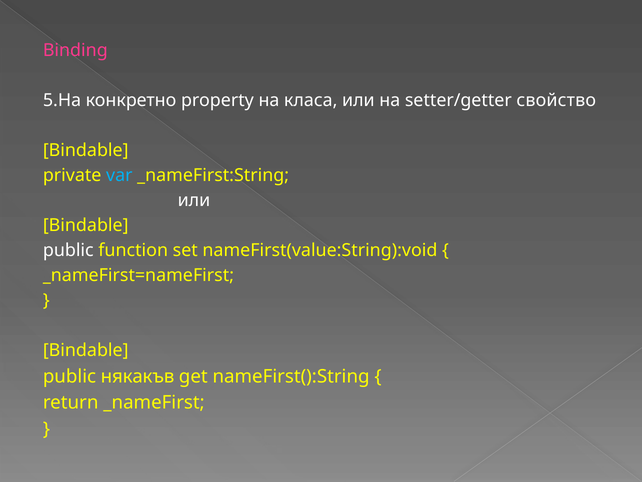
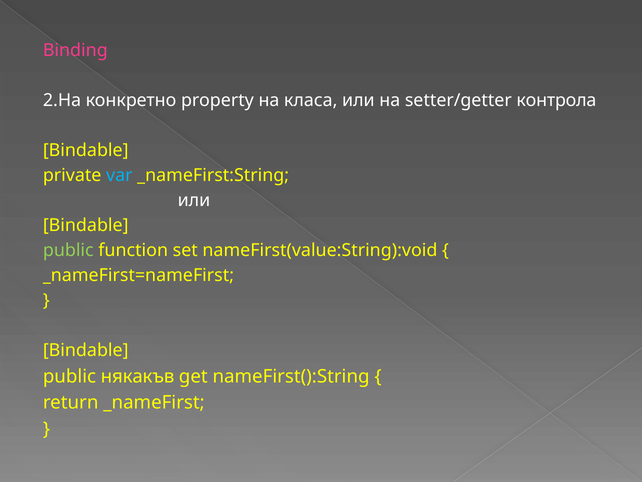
5.На: 5.На -> 2.На (62, 100)
свойство: свойство -> контрола (556, 100)
public colour: white -> light green (68, 250)
